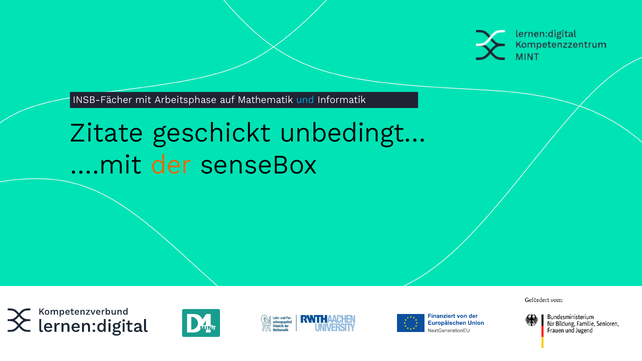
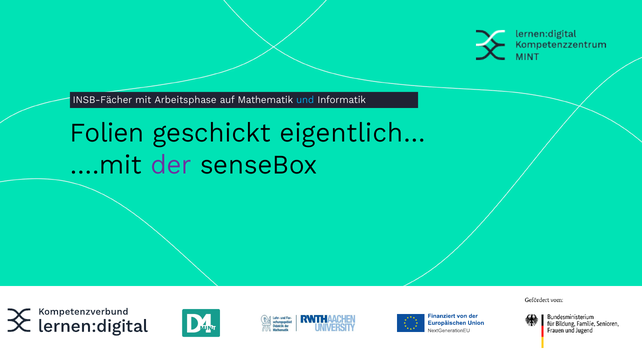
Zitate: Zitate -> Folien (107, 133)
unbedingt…: unbedingt… -> eigentlich… (353, 133)
der colour: orange -> purple (171, 165)
